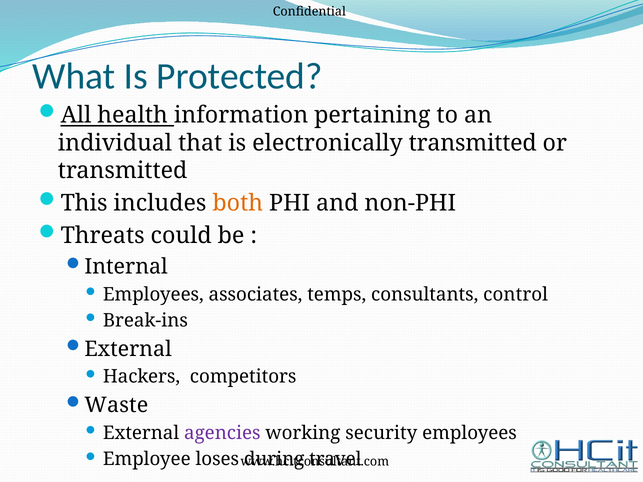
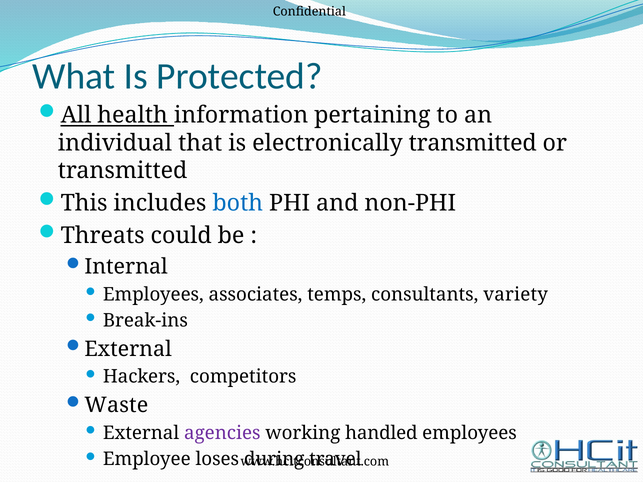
both colour: orange -> blue (238, 203)
control: control -> variety (516, 294)
security: security -> handled (381, 433)
